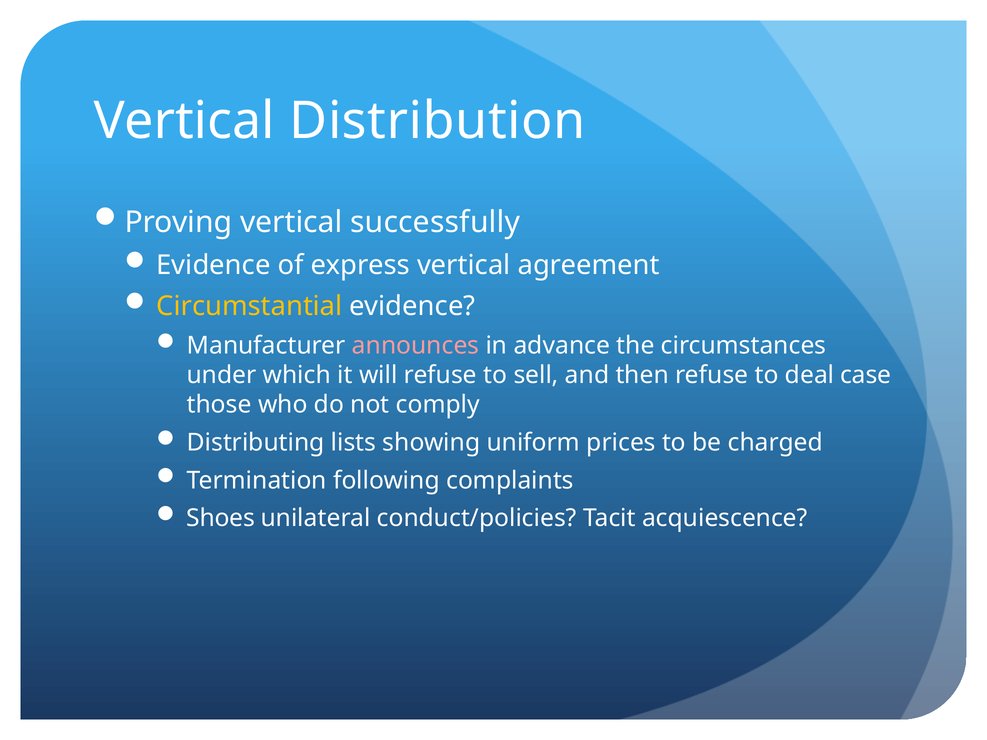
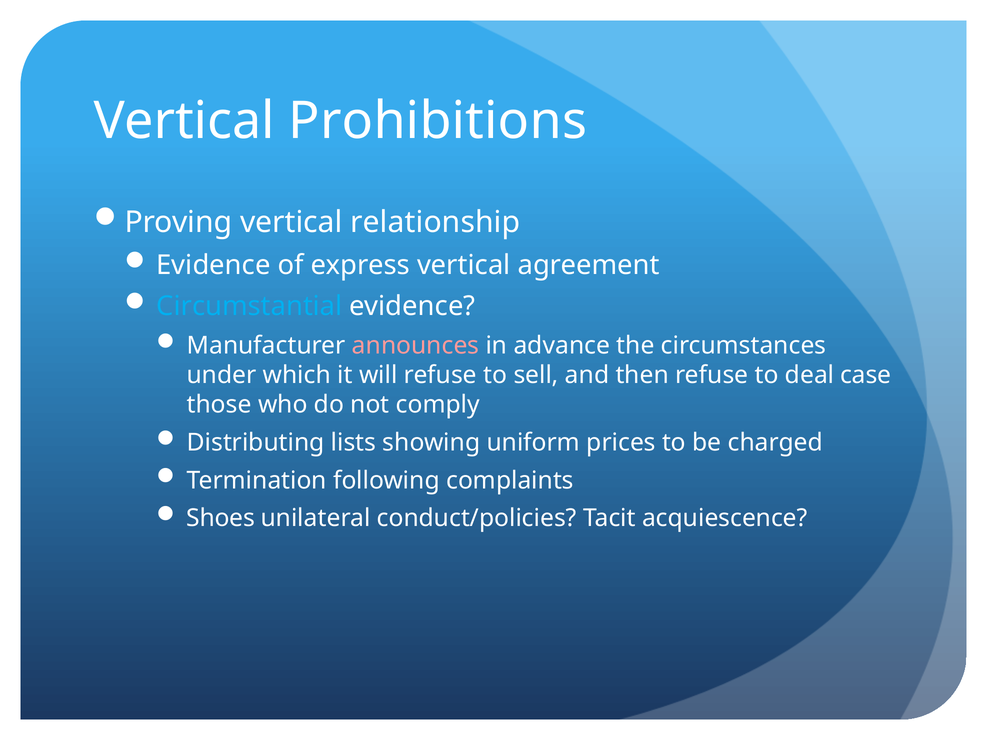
Distribution: Distribution -> Prohibitions (438, 121)
successfully: successfully -> relationship (435, 222)
Circumstantial colour: yellow -> light blue (249, 306)
